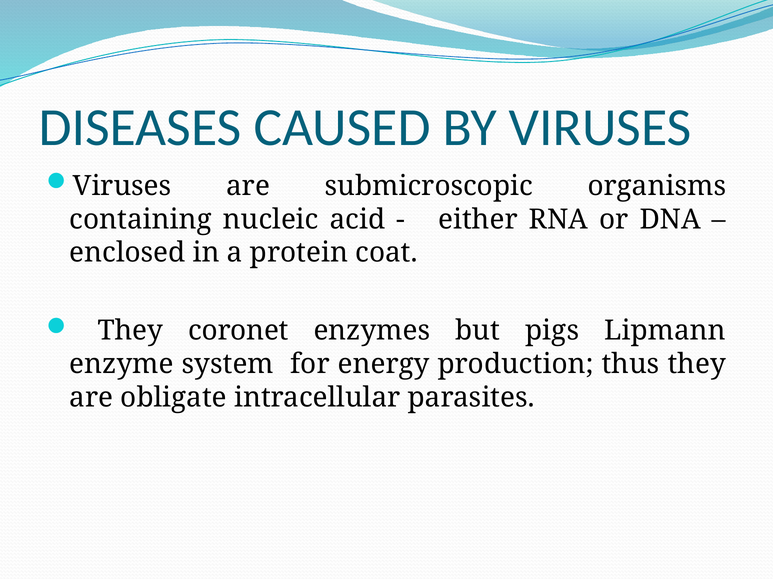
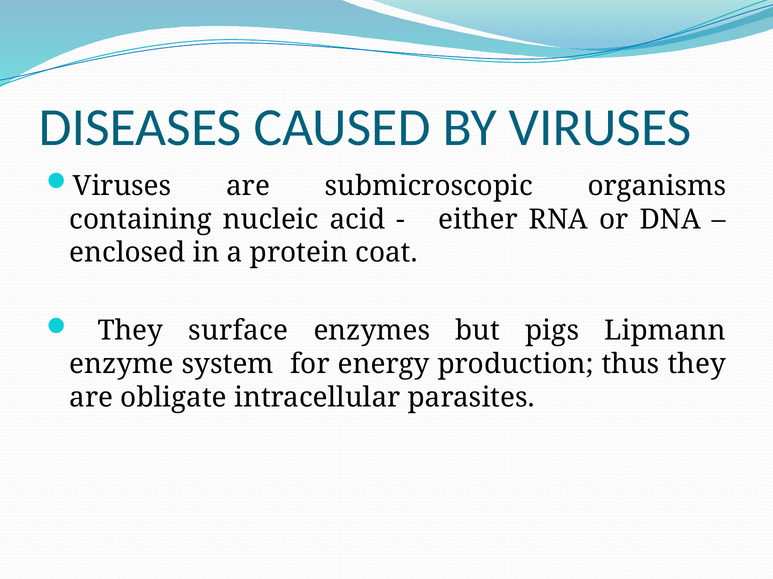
coronet: coronet -> surface (238, 331)
